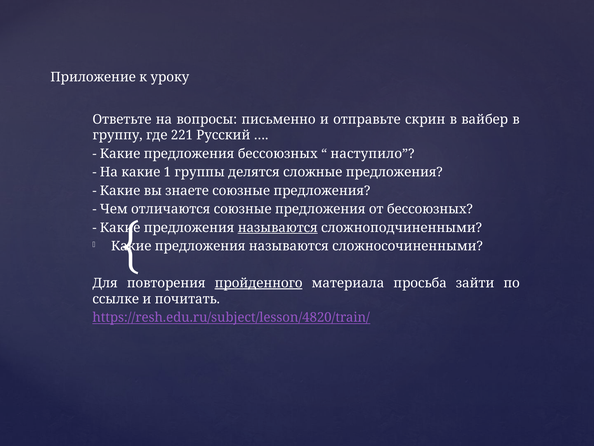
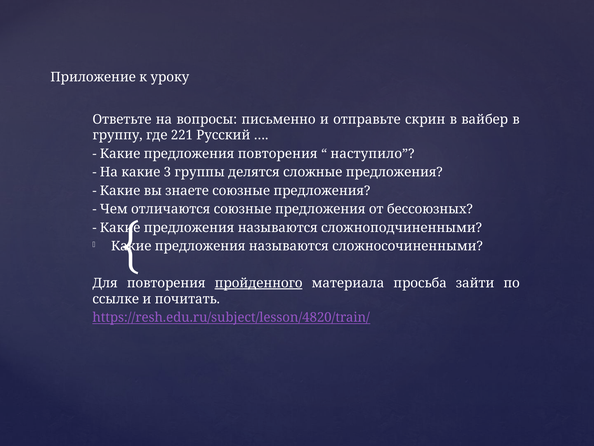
предложения бессоюзных: бессоюзных -> повторения (278, 154)
1: 1 -> 3 (167, 172)
называются underline: present -> none (278, 227)
